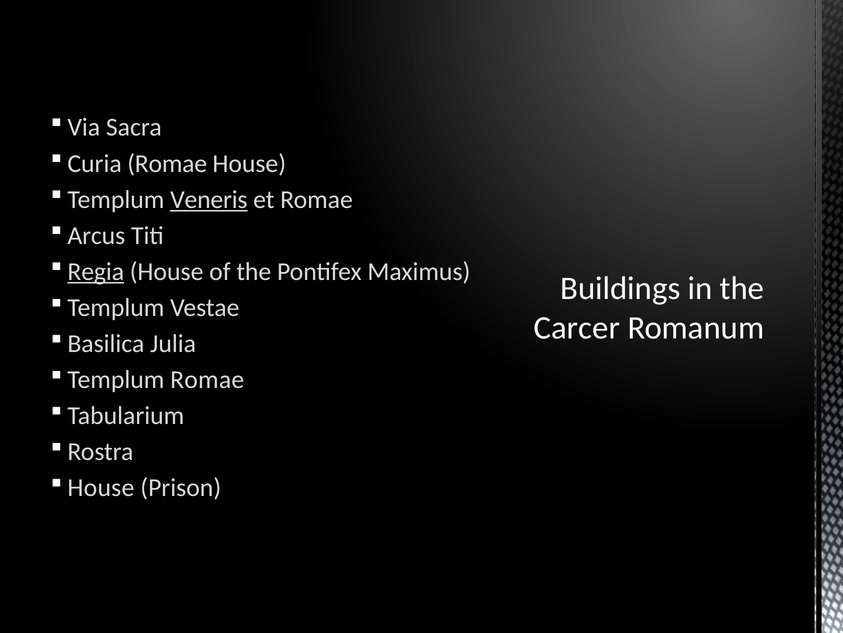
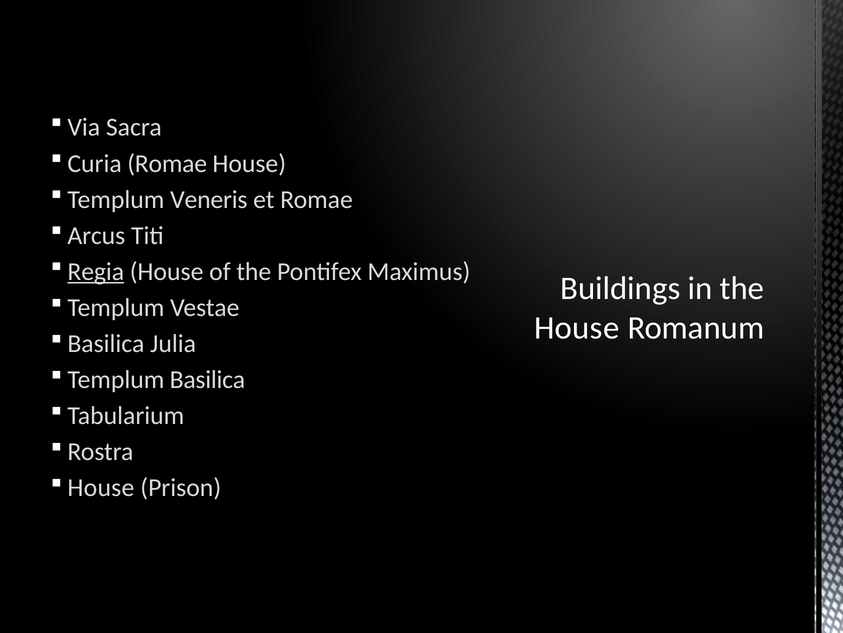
Veneris underline: present -> none (209, 199)
Carcer: Carcer -> House (577, 328)
Templum Romae: Romae -> Basilica (207, 379)
